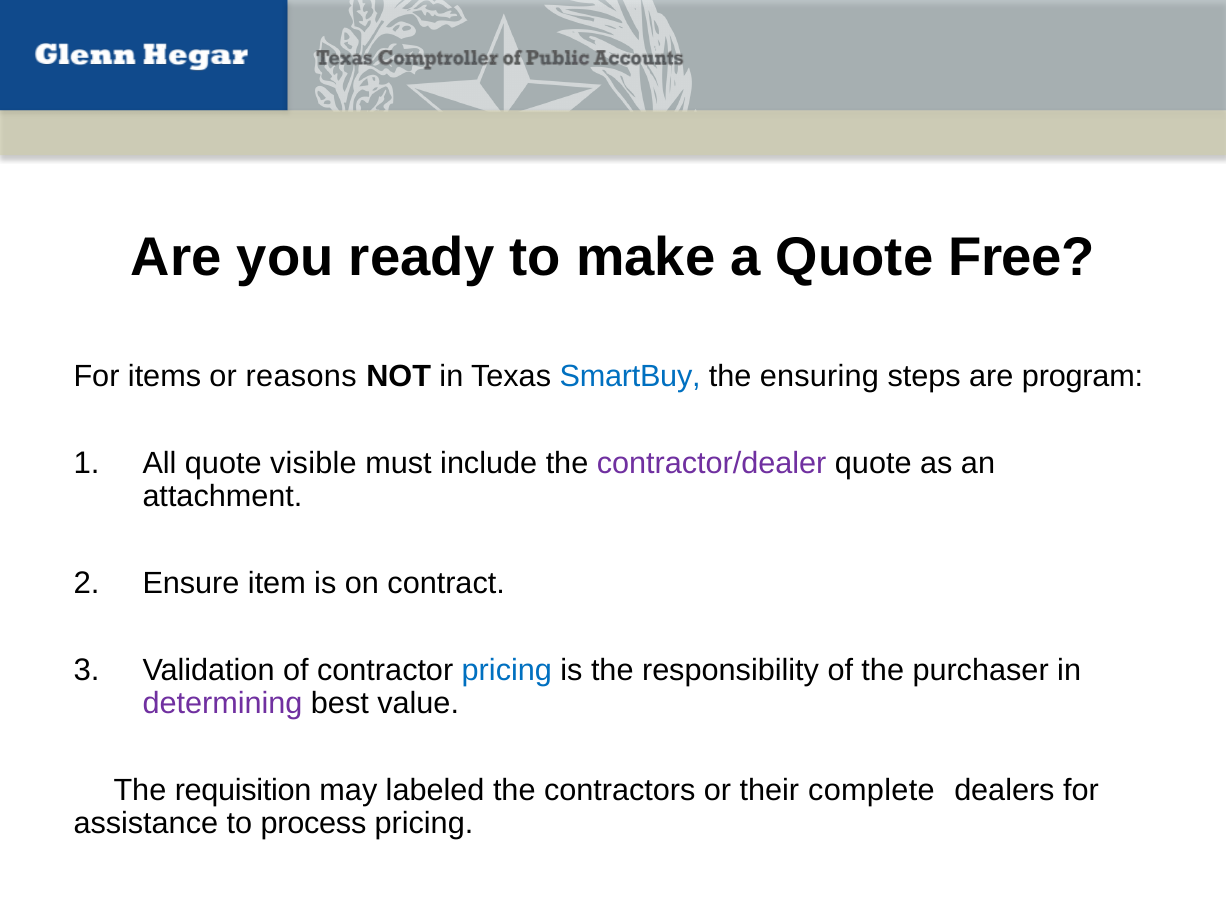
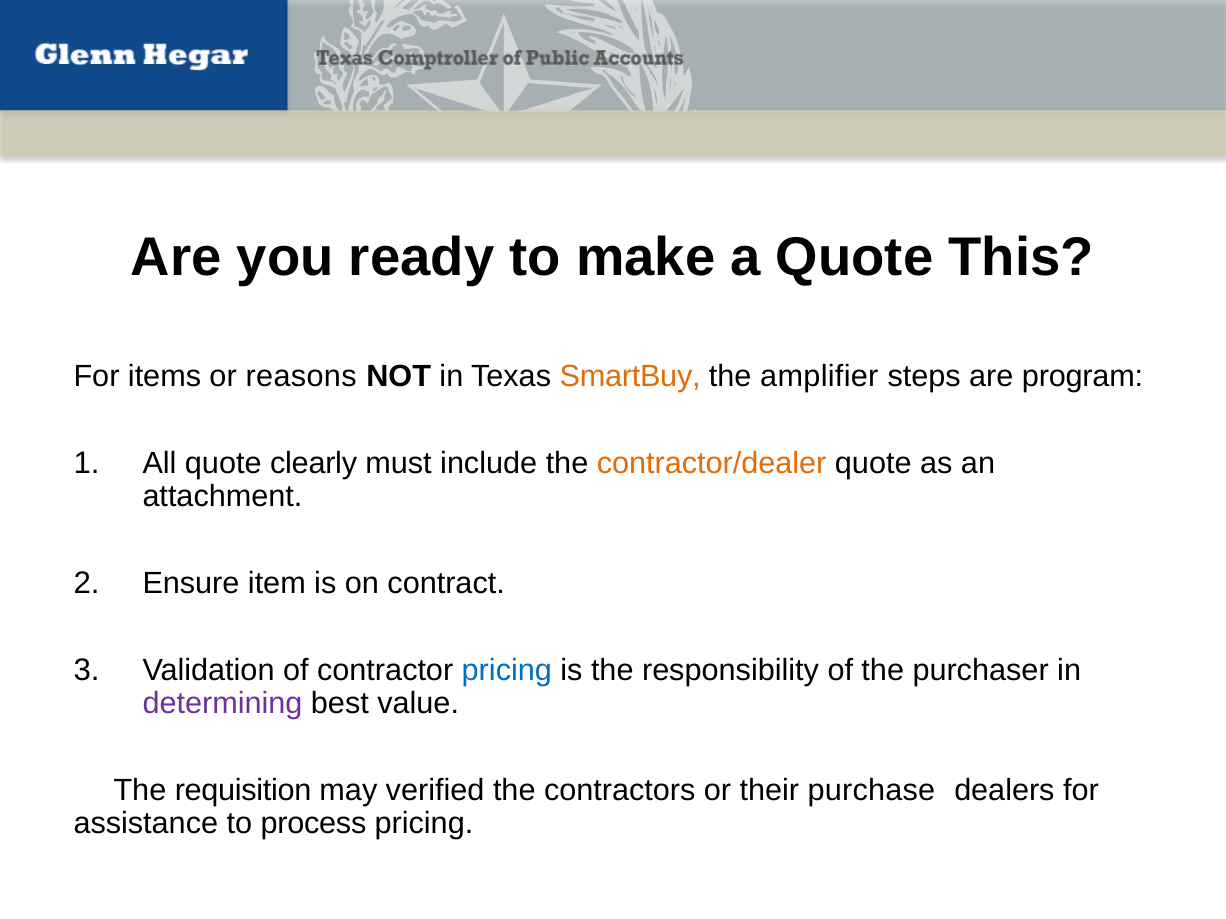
Free: Free -> This (1021, 258)
SmartBuy colour: blue -> orange (630, 376)
ensuring: ensuring -> amplifier (819, 376)
visible: visible -> clearly (314, 463)
contractor/dealer colour: purple -> orange (712, 463)
labeled: labeled -> verified (435, 791)
complete: complete -> purchase (871, 791)
